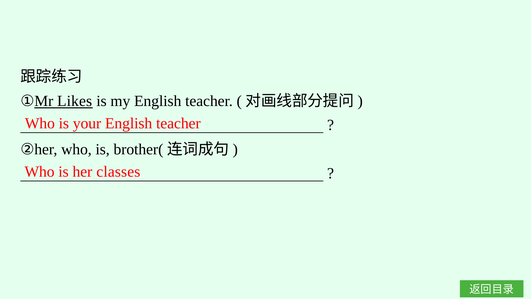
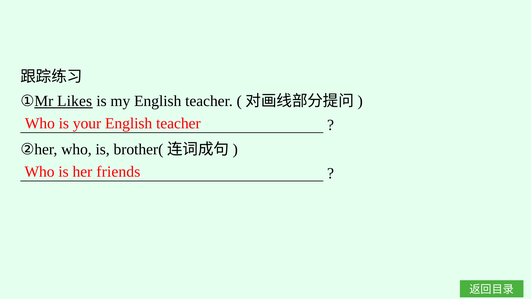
classes: classes -> friends (118, 172)
